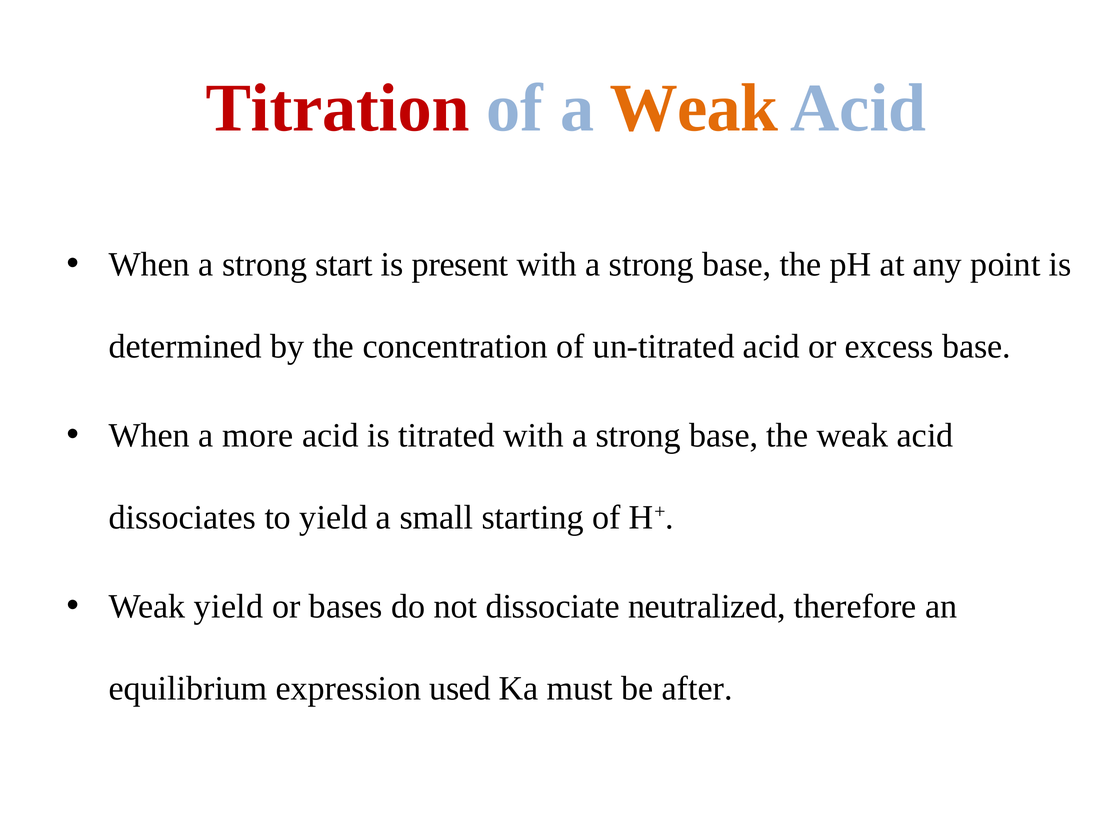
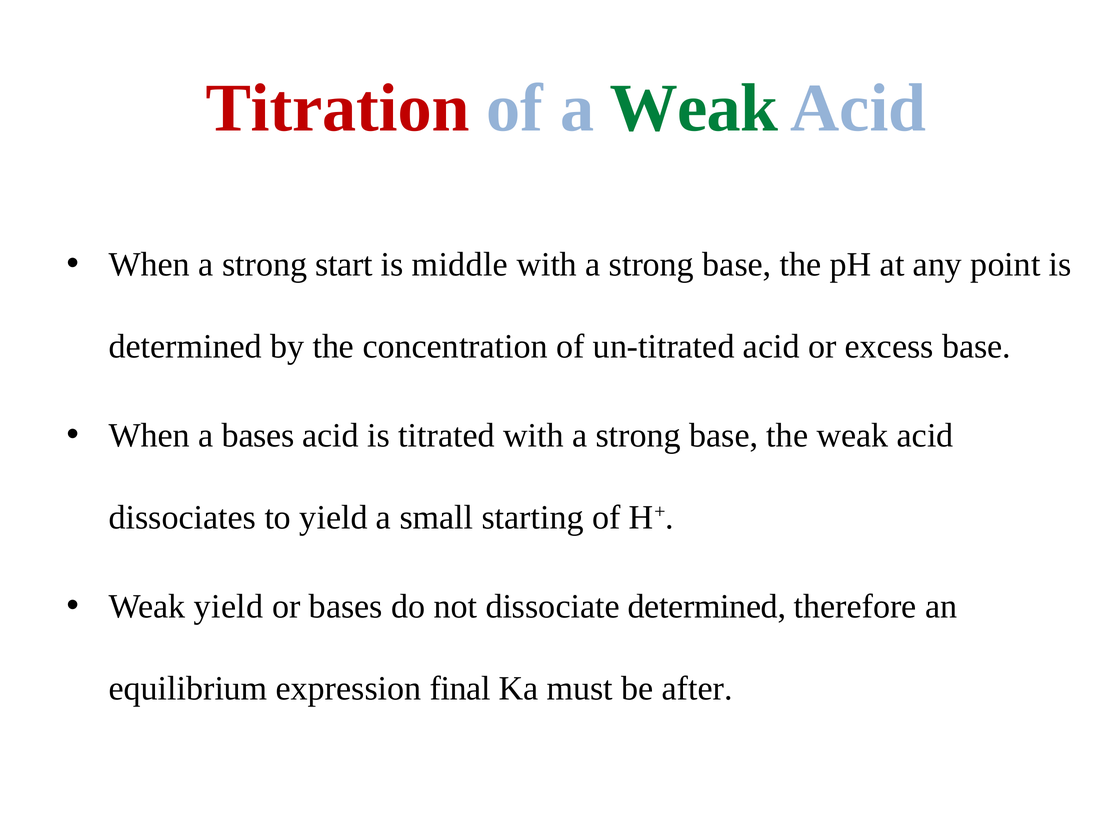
Weak colour: orange -> green (694, 108)
present: present -> middle (460, 265)
a more: more -> bases (258, 436)
dissociate neutralized: neutralized -> determined (707, 607)
used: used -> final (460, 689)
